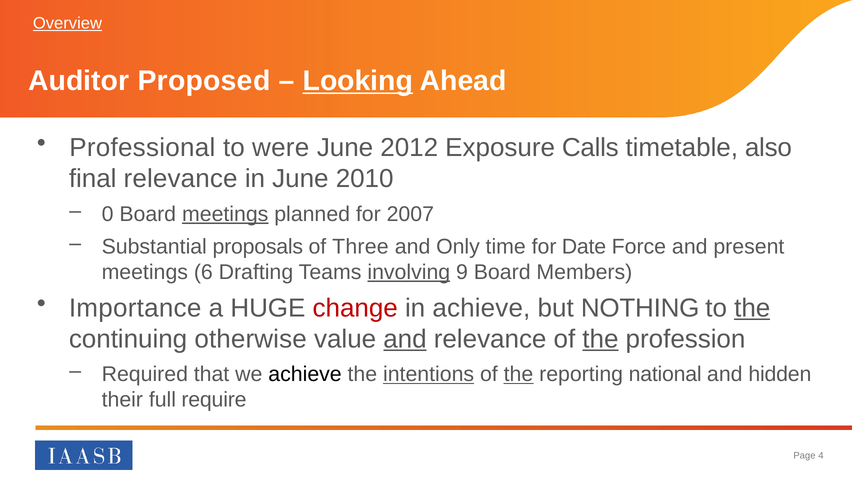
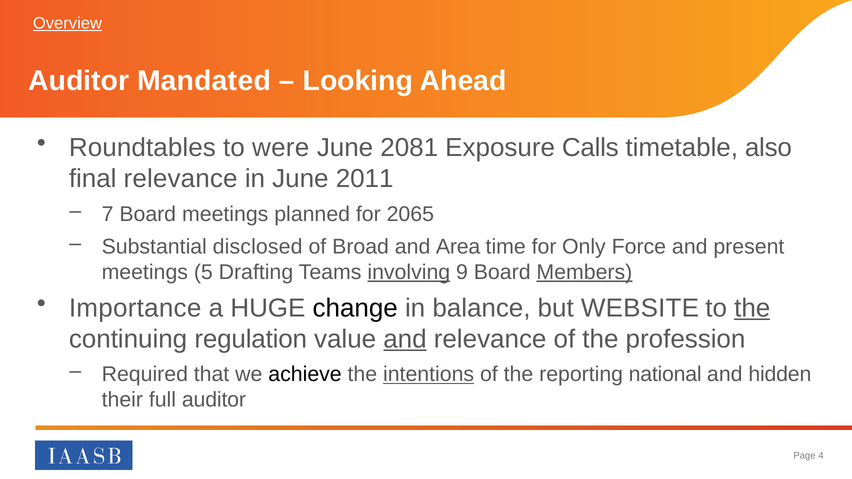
Proposed: Proposed -> Mandated (204, 81)
Looking underline: present -> none (358, 81)
Professional: Professional -> Roundtables (142, 148)
2012: 2012 -> 2081 (409, 148)
2010: 2010 -> 2011 (365, 179)
0: 0 -> 7 (108, 214)
meetings underline: present -> none (225, 214)
2007: 2007 -> 2065 (410, 214)
proposals: proposals -> disclosed (258, 247)
Three: Three -> Broad (361, 247)
Only: Only -> Area (458, 247)
Date: Date -> Only (584, 247)
6: 6 -> 5 (203, 272)
Members underline: none -> present (584, 272)
change colour: red -> black (355, 308)
in achieve: achieve -> balance (481, 308)
NOTHING: NOTHING -> WEBSITE (640, 308)
otherwise: otherwise -> regulation (251, 339)
the underline: present -> none (600, 339)
the underline: present -> none (519, 375)
full require: require -> auditor (214, 400)
